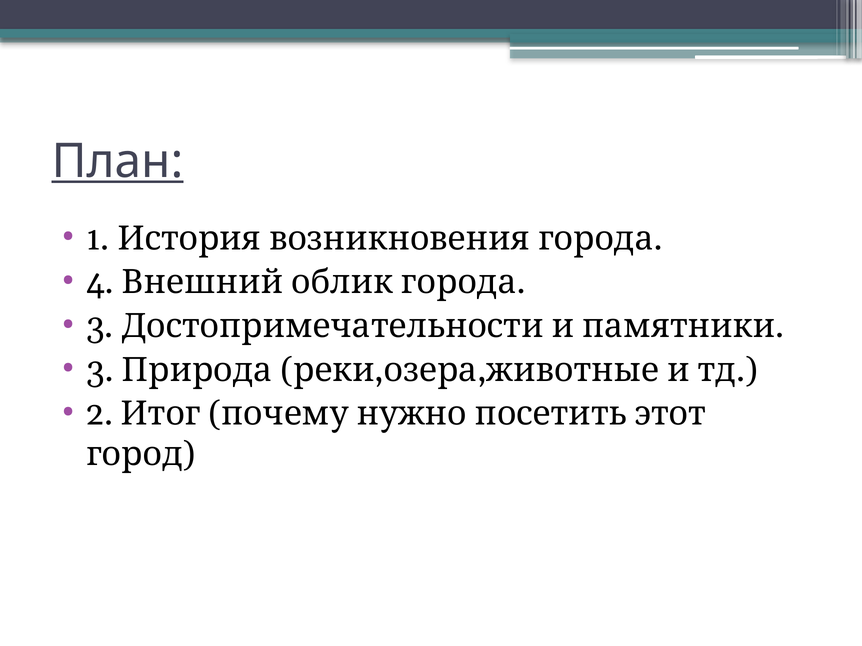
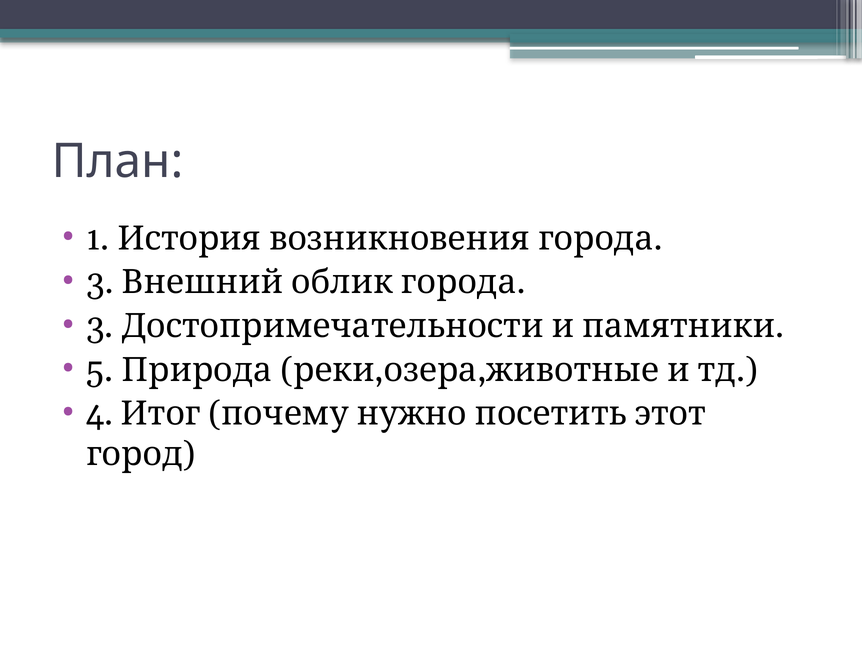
План underline: present -> none (118, 161)
4: 4 -> 3 (100, 283)
3: 3 -> 5 (100, 370)
2: 2 -> 4 (100, 414)
